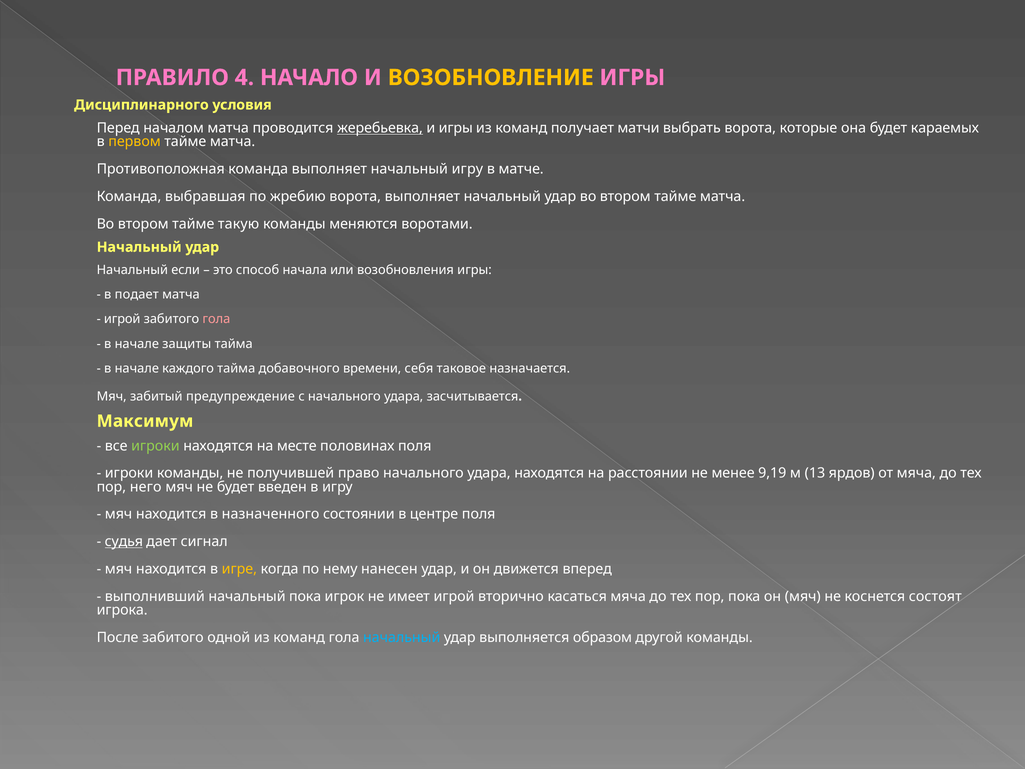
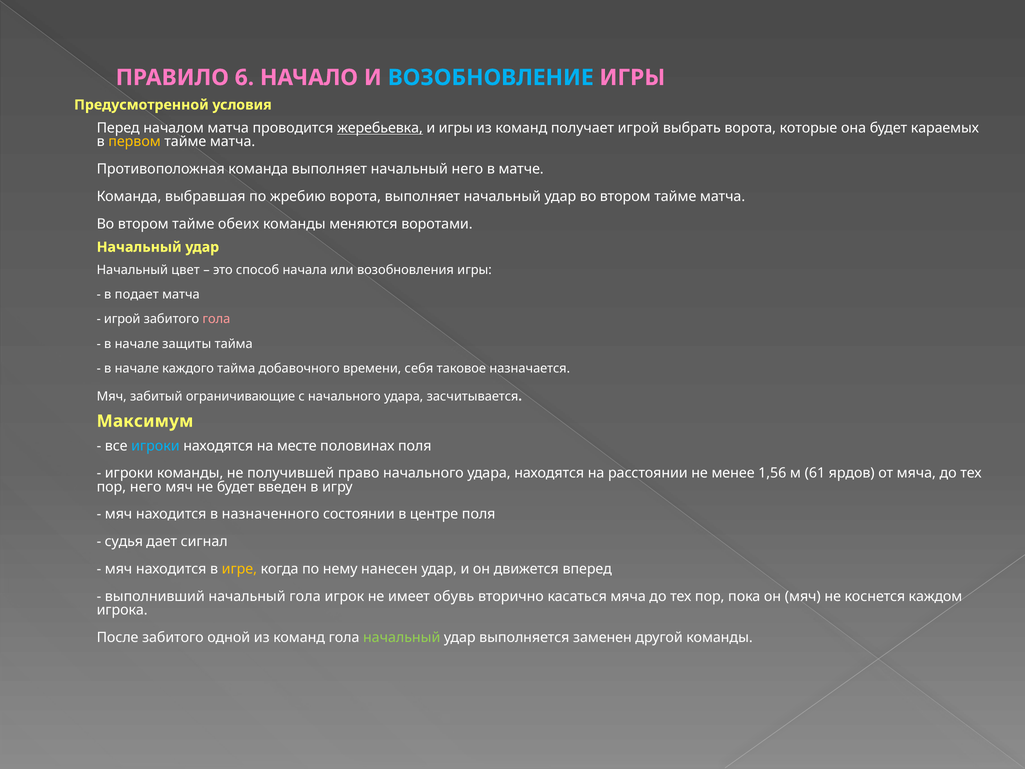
4: 4 -> 6 (244, 78)
ВОЗОБНОВЛЕНИЕ colour: yellow -> light blue (491, 78)
Дисциплинарного: Дисциплинарного -> Предусмотренной (141, 105)
получает матчи: матчи -> игрой (638, 128)
начальный игру: игру -> него (467, 169)
такую: такую -> обеих (239, 224)
если: если -> цвет (186, 270)
предупреждение: предупреждение -> ограничивающие (241, 396)
игроки colour: light green -> light blue (155, 446)
9,19: 9,19 -> 1,56 (772, 473)
13: 13 -> 61 (815, 473)
судья underline: present -> none (124, 541)
начальный пока: пока -> гола (305, 596)
имеет игрой: игрой -> обувь (454, 596)
состоят: состоят -> каждом (935, 596)
начальный colour: light blue -> light green (402, 637)
образом: образом -> заменен (602, 637)
